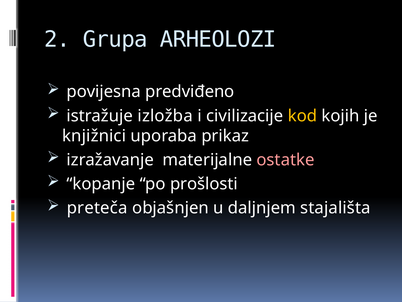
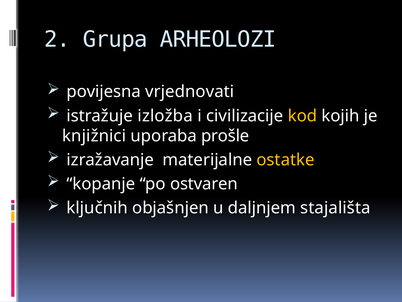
predviđeno: predviđeno -> vrjednovati (190, 92)
prikaz: prikaz -> prošle (225, 136)
ostatke colour: pink -> yellow (285, 160)
prošlosti: prošlosti -> ostvaren (204, 184)
preteča: preteča -> ključnih (97, 208)
